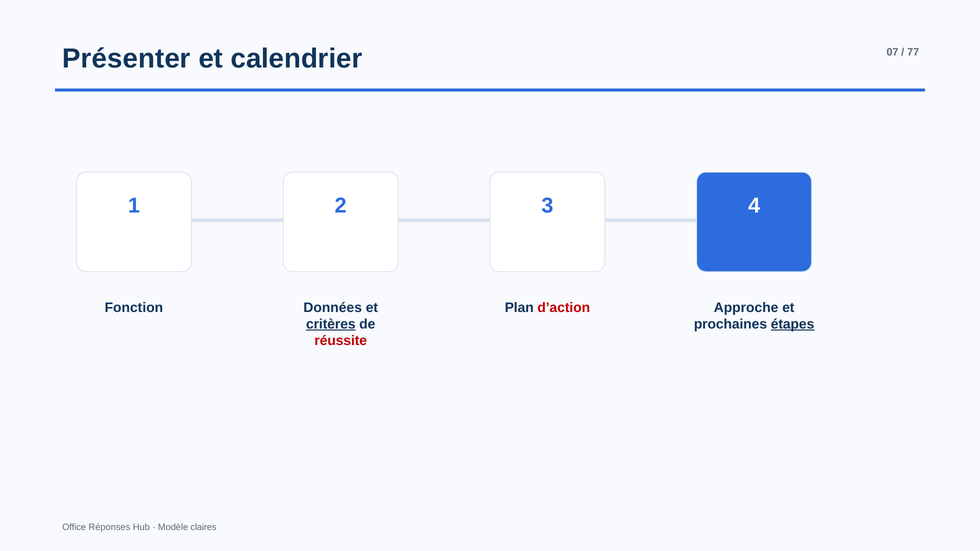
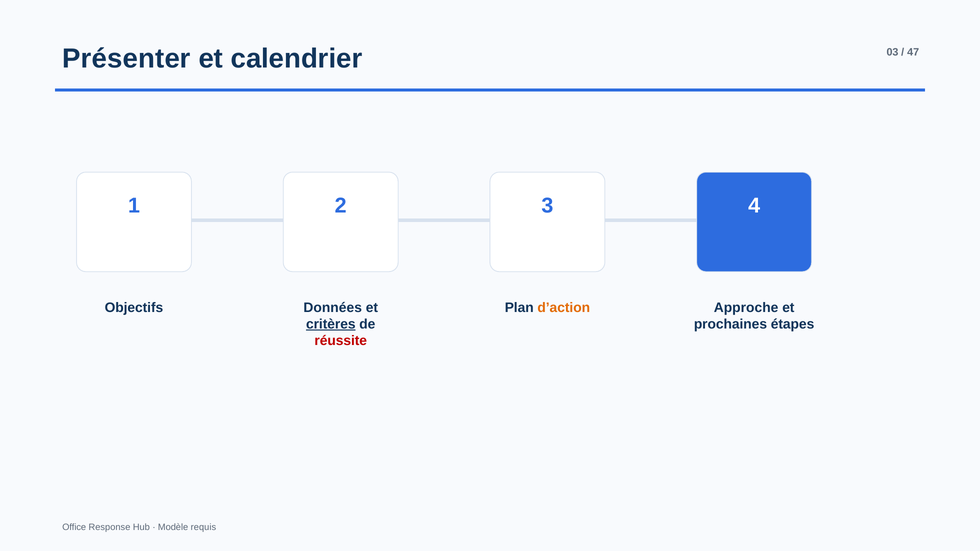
07: 07 -> 03 (892, 52)
77: 77 -> 47 (913, 52)
Fonction: Fonction -> Objectifs (134, 308)
d’action colour: red -> orange (564, 308)
étapes underline: present -> none (793, 324)
Réponses: Réponses -> Response (109, 527)
claires: claires -> requis (203, 527)
